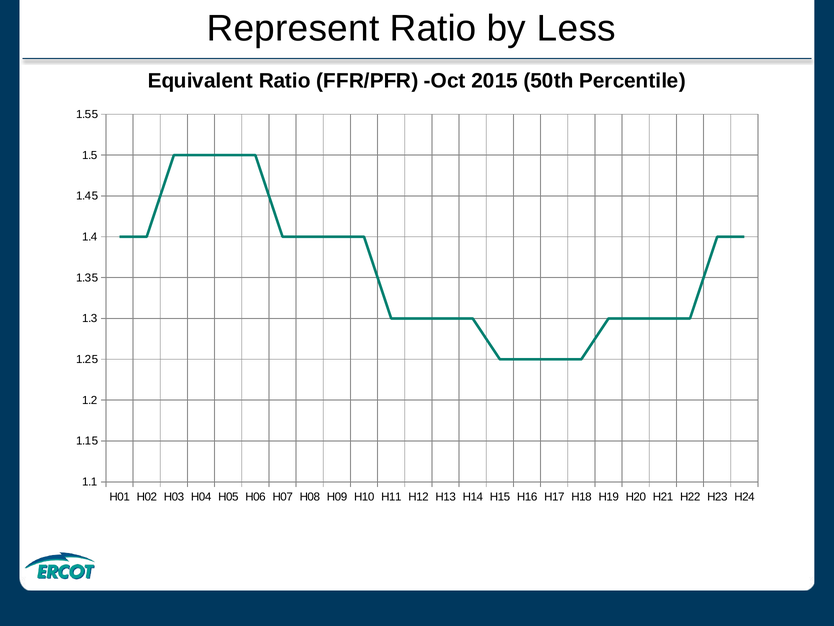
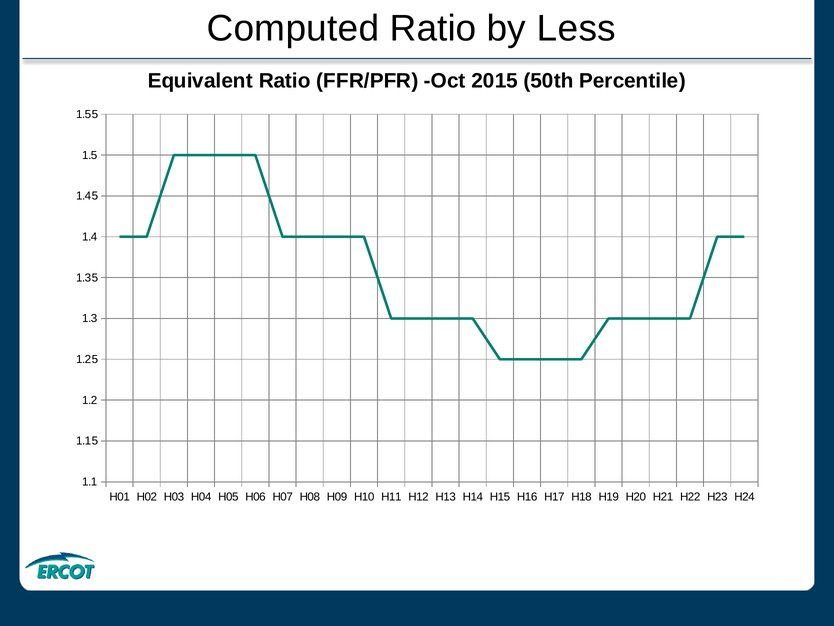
Represent: Represent -> Computed (293, 28)
